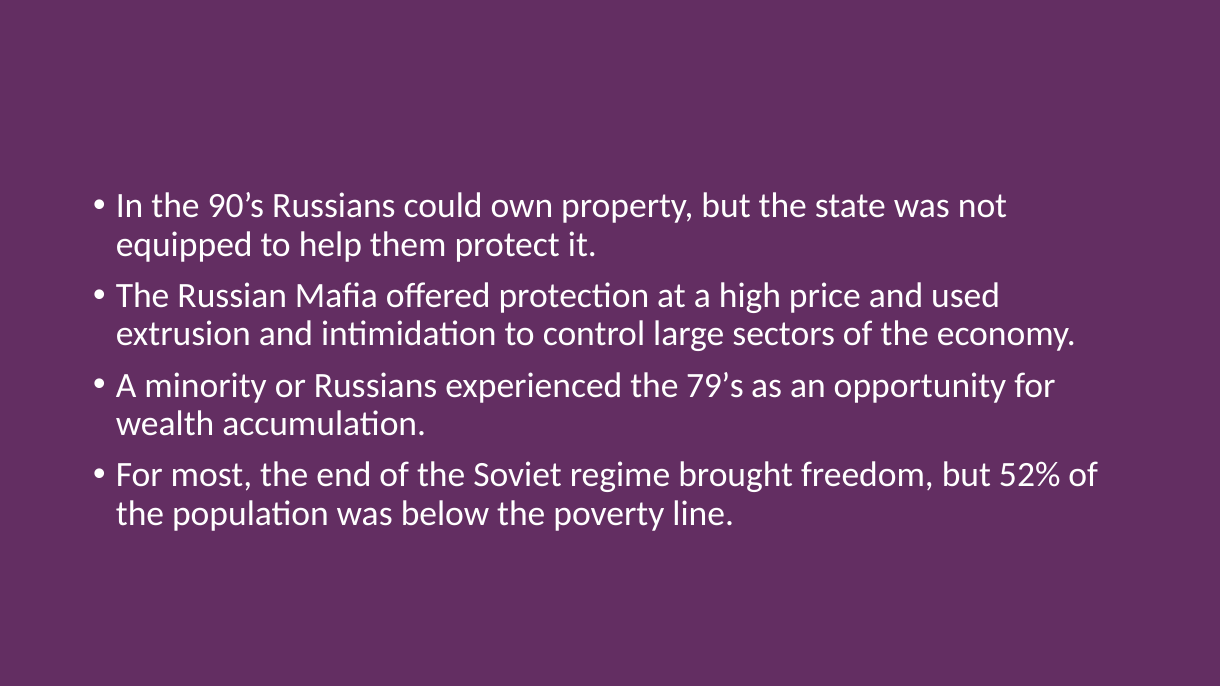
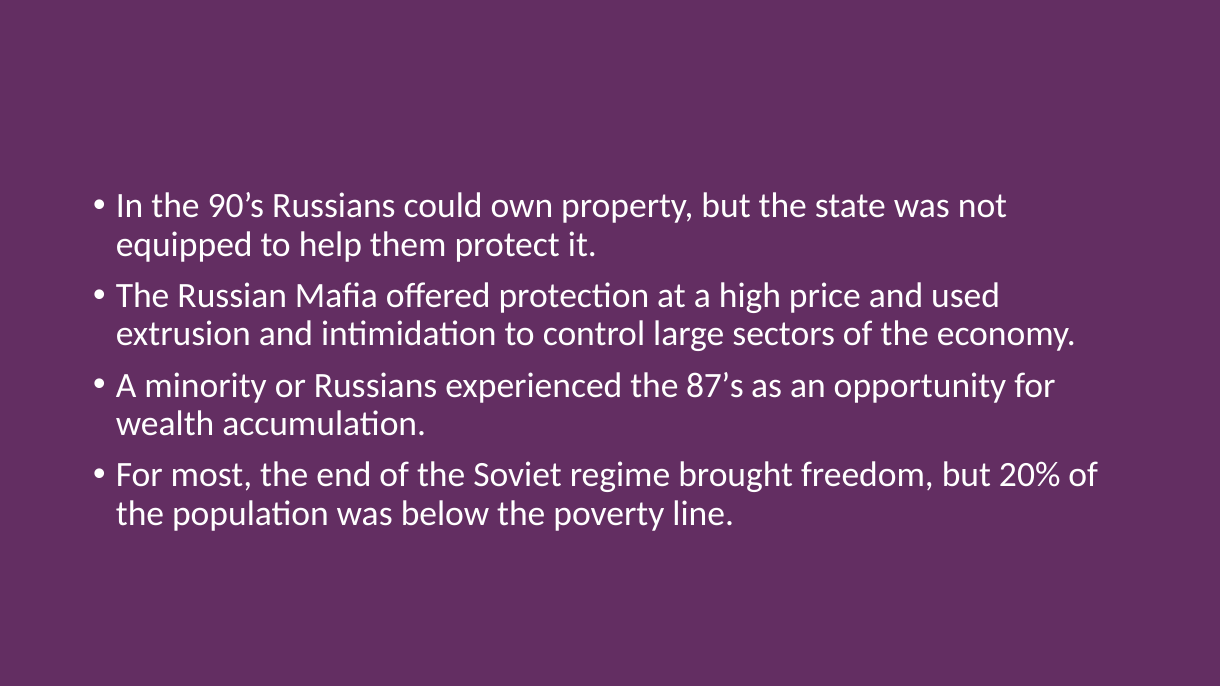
79’s: 79’s -> 87’s (715, 385)
52%: 52% -> 20% (1030, 475)
